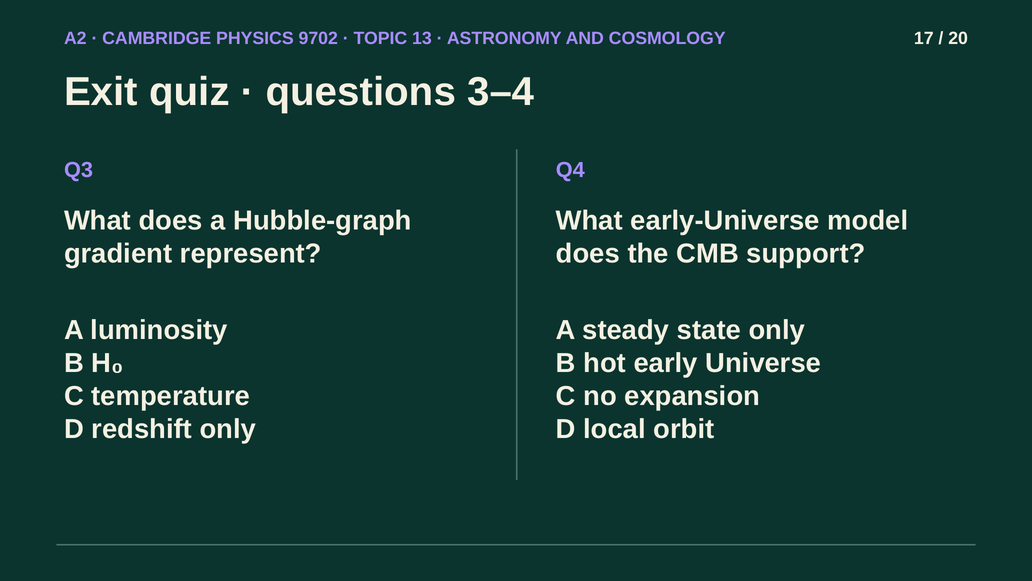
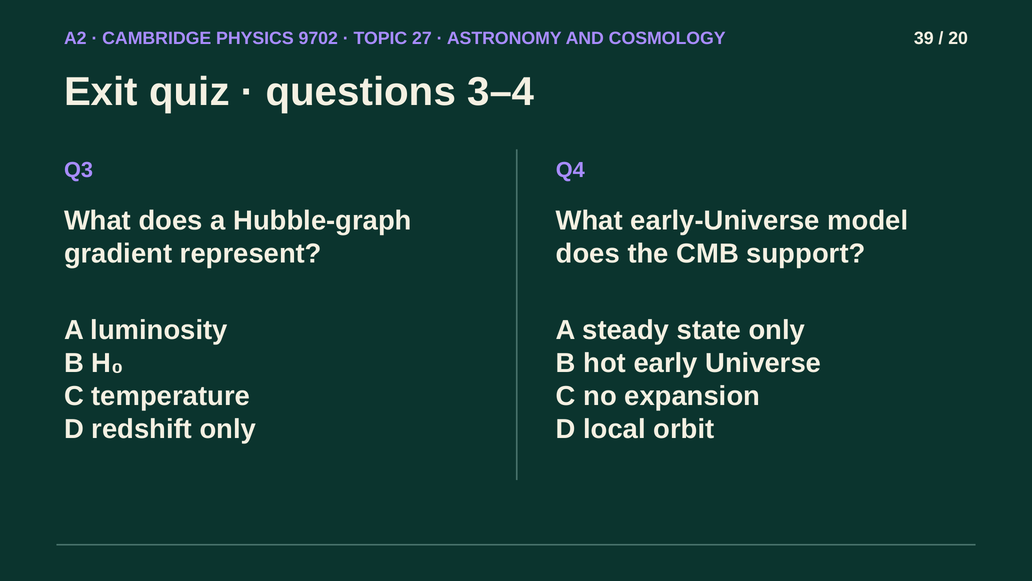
13: 13 -> 27 (422, 38)
17: 17 -> 39 (924, 38)
